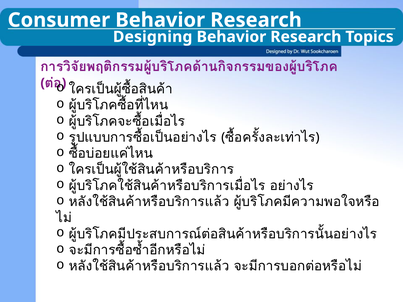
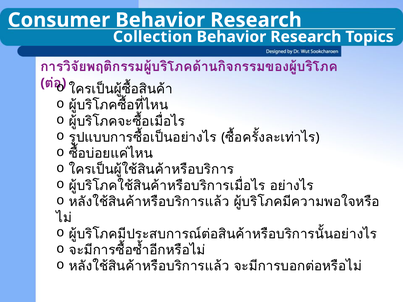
Designing: Designing -> Collection (153, 37)
